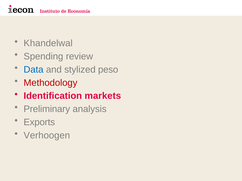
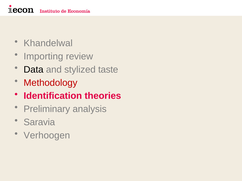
Spending: Spending -> Importing (43, 57)
Data colour: blue -> black (34, 70)
peso: peso -> taste (108, 70)
markets: markets -> theories (103, 96)
Exports: Exports -> Saravia (39, 123)
